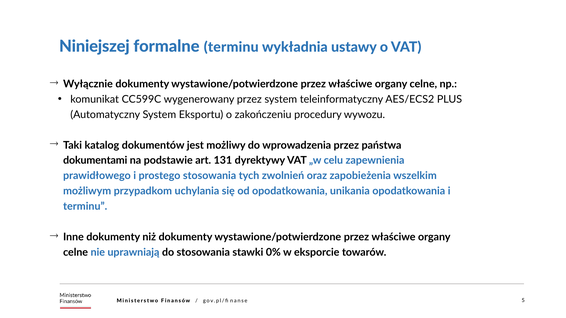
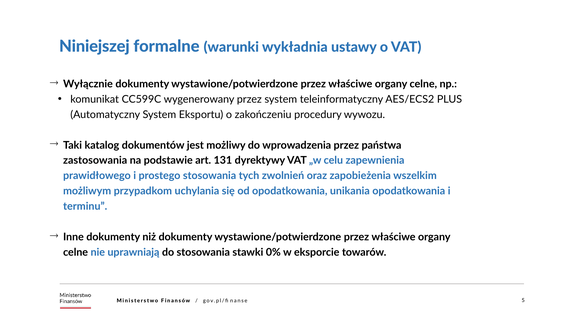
formalne terminu: terminu -> warunki (231, 47)
dokumentami: dokumentami -> zastosowania (95, 161)
